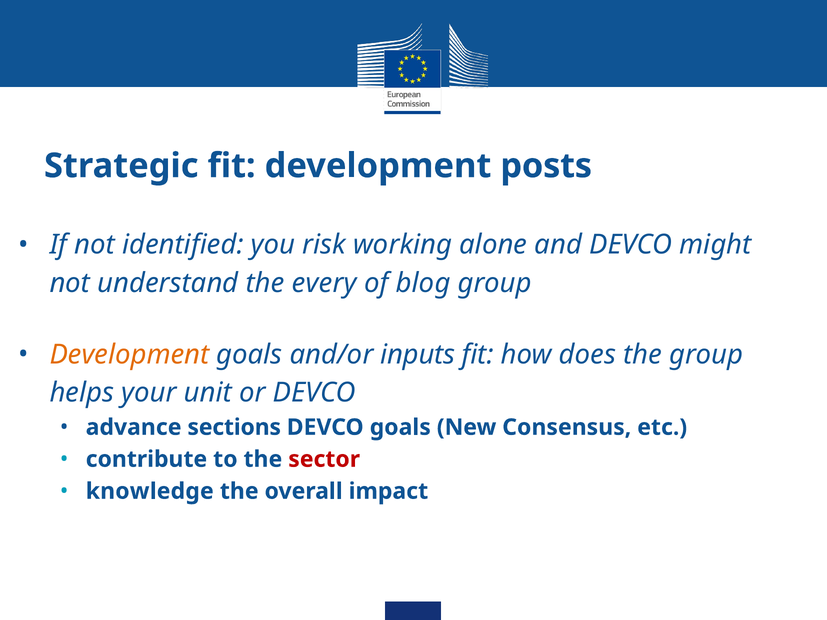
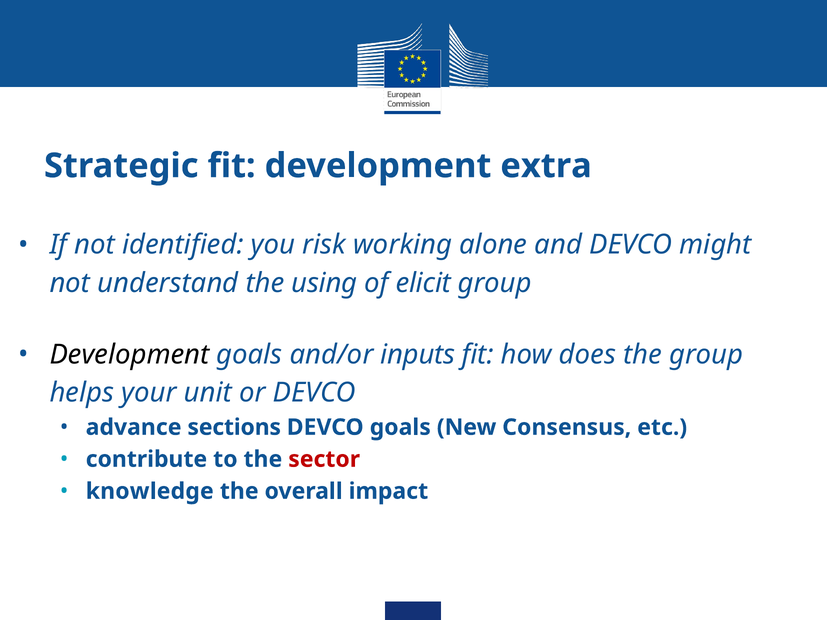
posts: posts -> extra (546, 166)
every: every -> using (324, 283)
blog: blog -> elicit (423, 283)
Development colour: orange -> black (129, 355)
